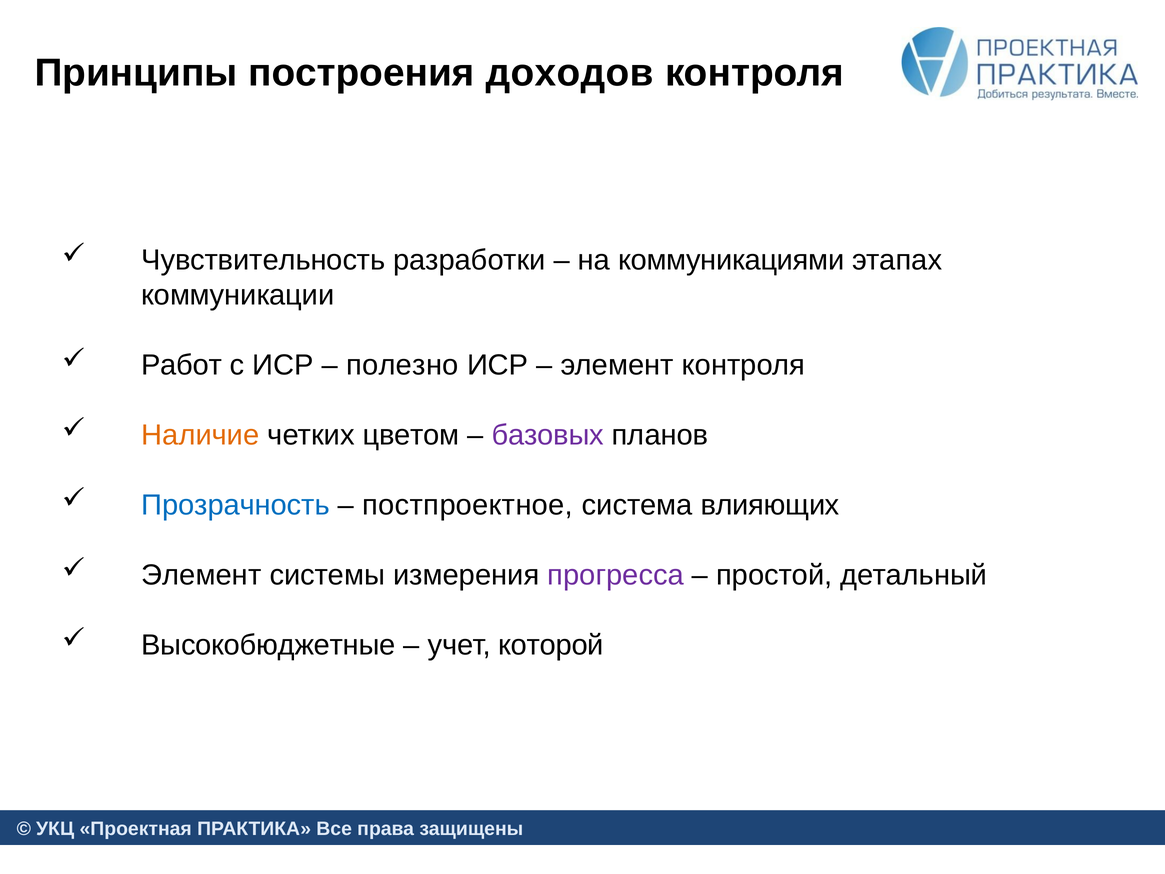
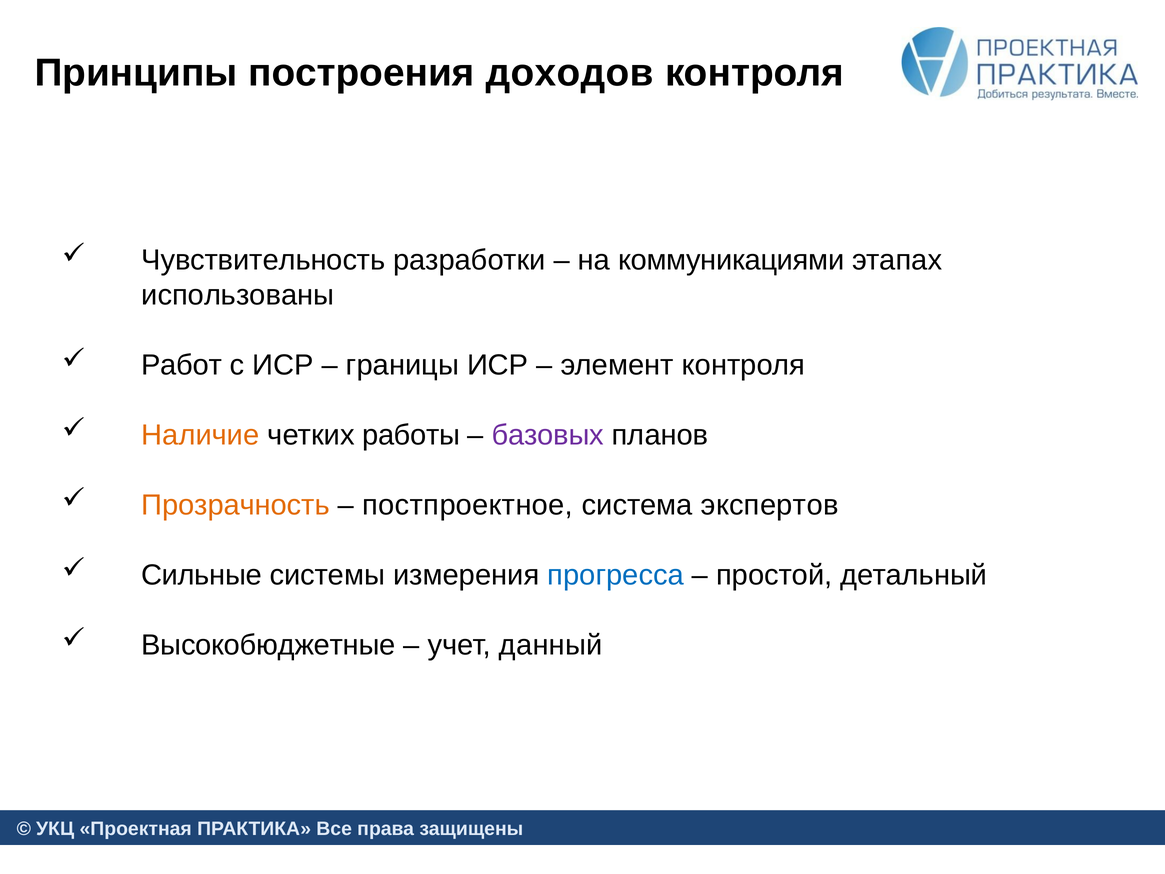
коммуникации: коммуникации -> использованы (238, 295)
полезно: полезно -> границы (402, 365)
цветом: цветом -> работы (411, 435)
Прозрачность colour: blue -> orange (236, 505)
влияющих: влияющих -> экспертов (770, 505)
Элемент: Элемент -> Сильные (202, 575)
прогресса colour: purple -> blue (616, 575)
которой: которой -> данный (551, 645)
